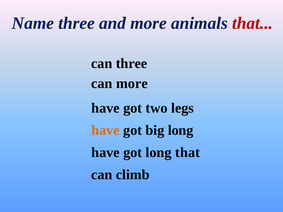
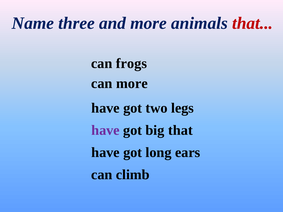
can three: three -> frogs (131, 63)
have colour: orange -> purple (105, 130)
big long: long -> that (180, 130)
long that: that -> ears (188, 153)
